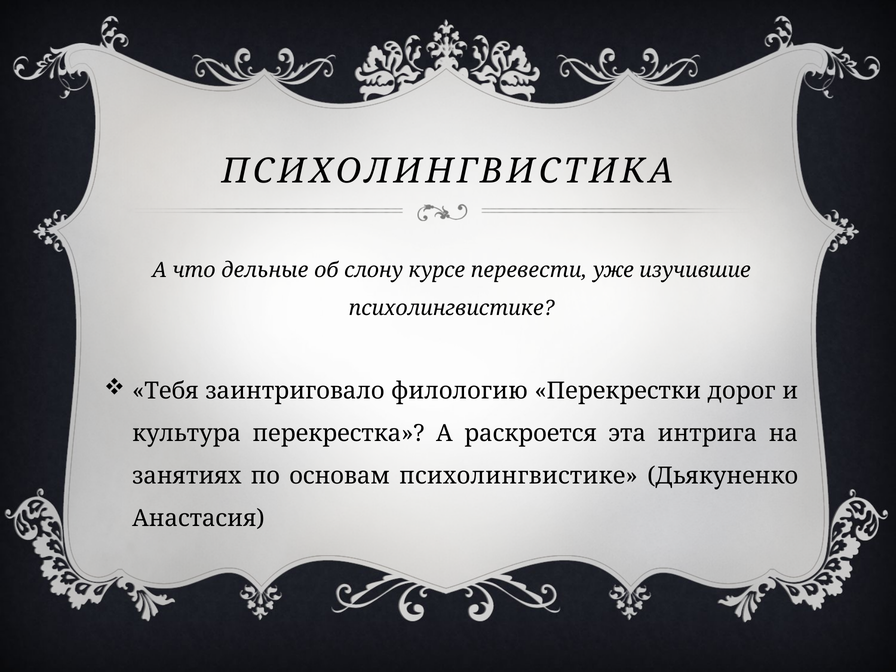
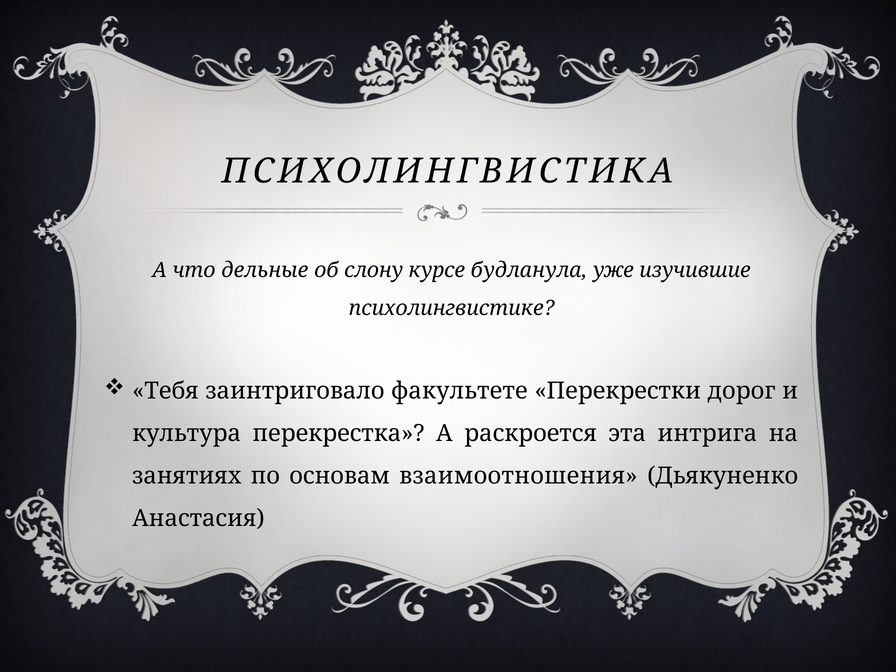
перевести: перевести -> будланула (529, 270)
филологию: филологию -> факультете (459, 391)
основам психолингвистике: психолингвистике -> взаимоотношения (518, 476)
